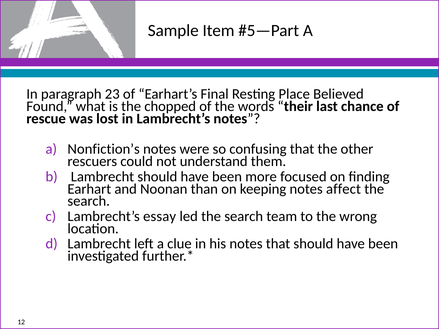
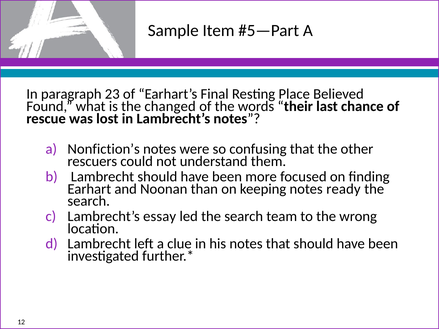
chopped: chopped -> changed (170, 107)
affect: affect -> ready (343, 189)
